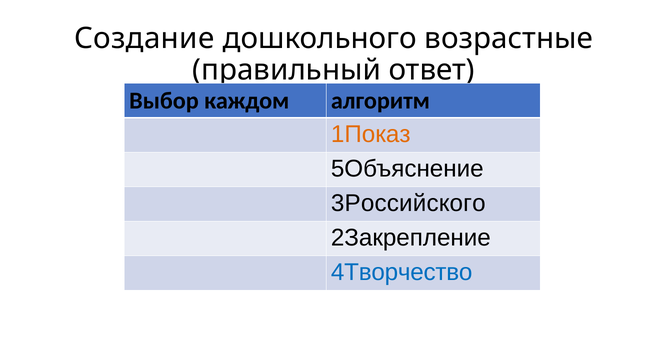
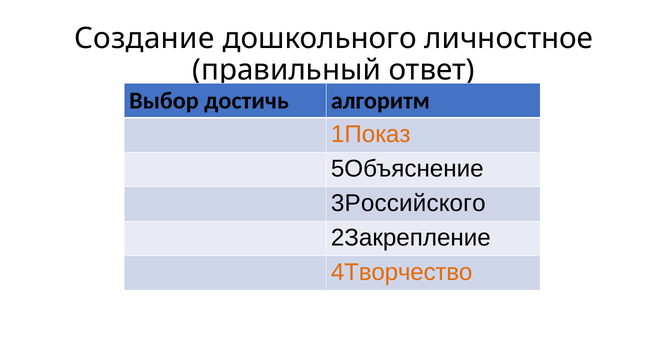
возрастные: возрастные -> личностное (509, 38)
каждом: каждом -> достичь (247, 101)
4Творчество colour: blue -> orange (402, 272)
